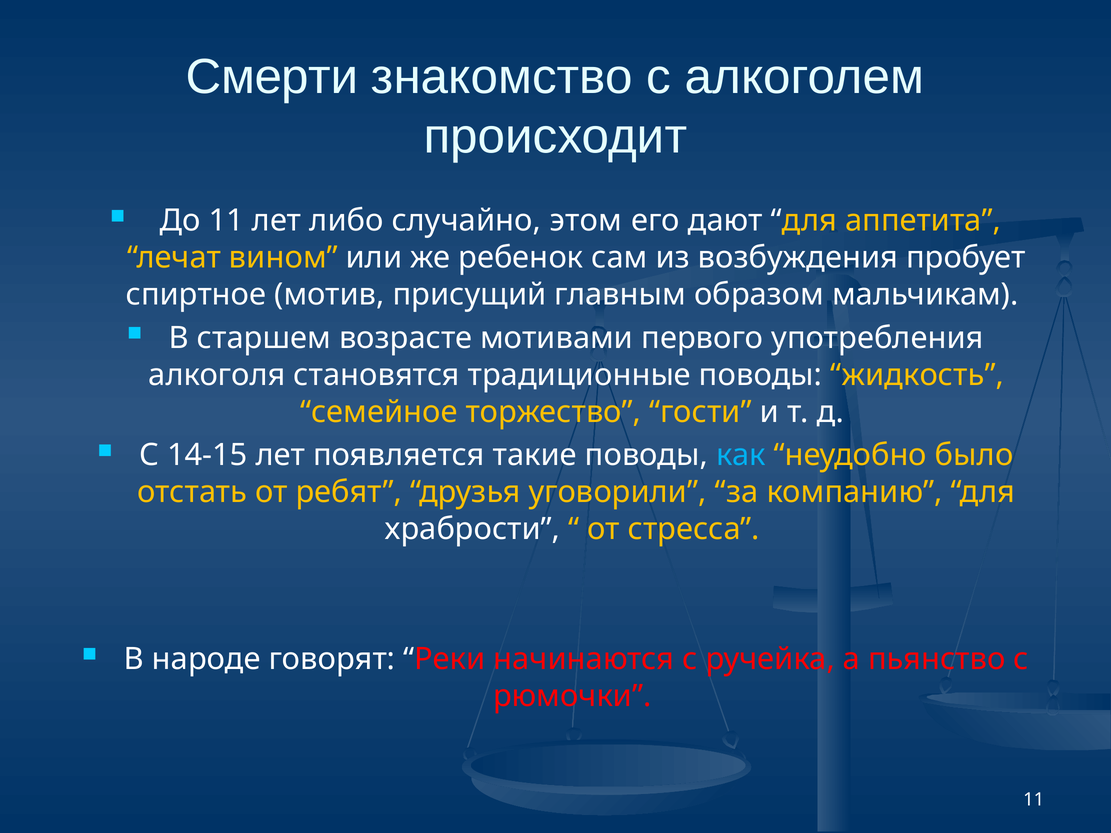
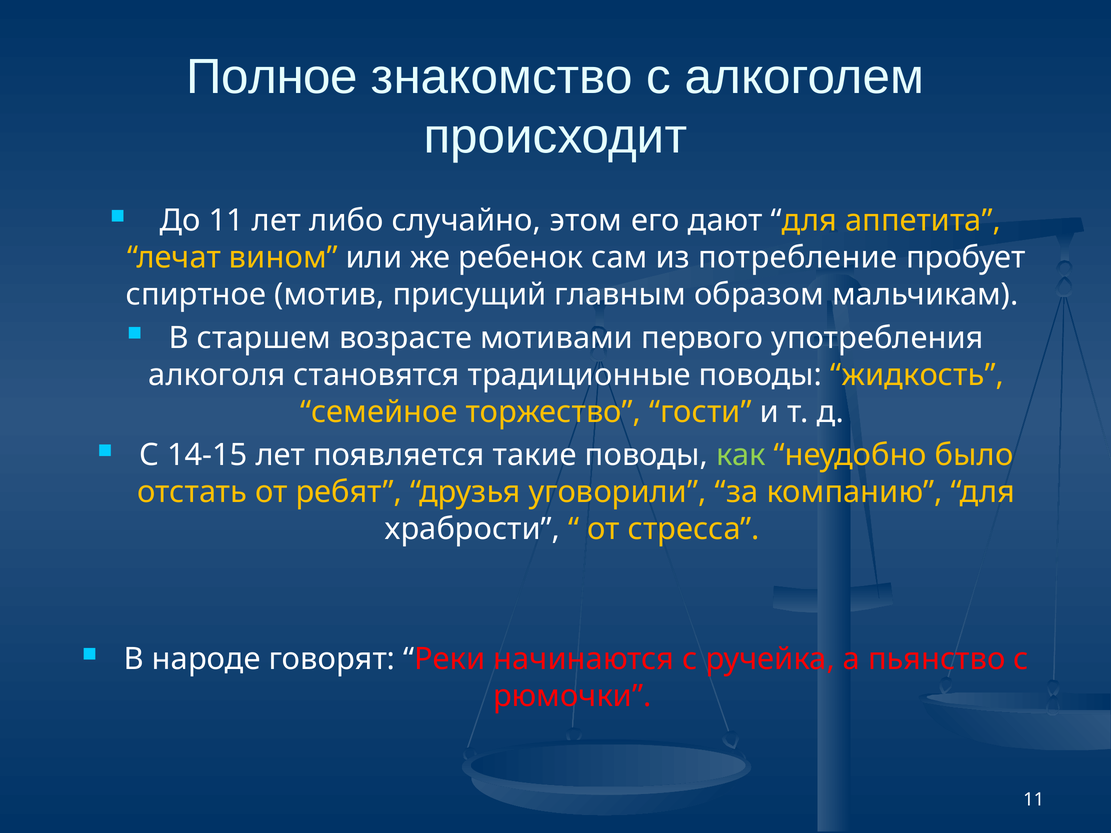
Смерти: Смерти -> Полное (272, 77)
возбуждения: возбуждения -> потребление (798, 258)
как colour: light blue -> light green (741, 455)
